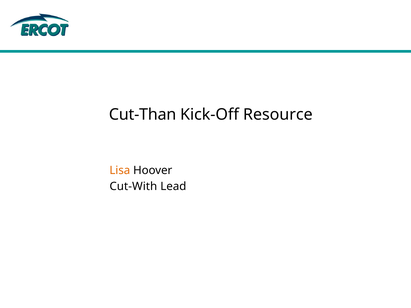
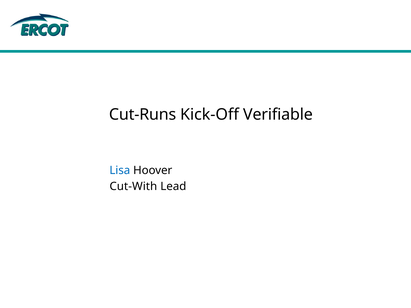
Cut-Than: Cut-Than -> Cut-Runs (143, 115)
Resource: Resource -> Verifiable (278, 115)
Lisa colour: orange -> blue (120, 171)
